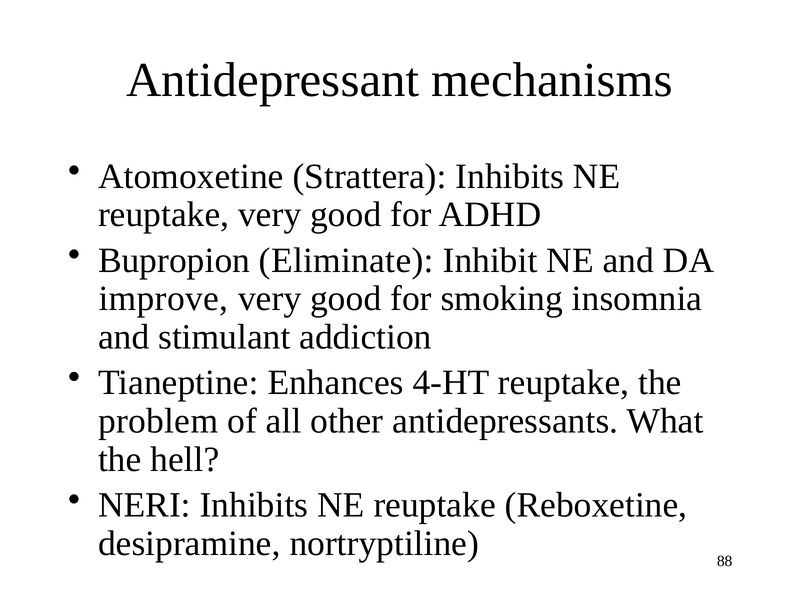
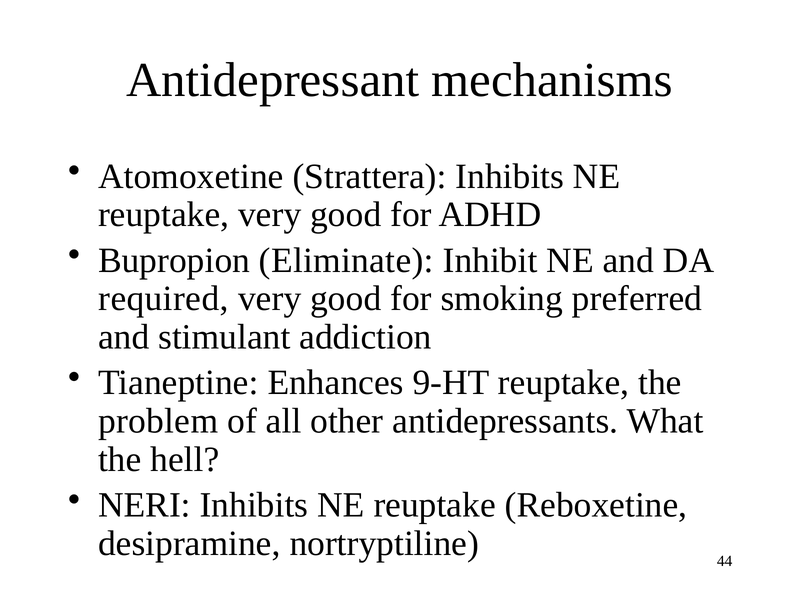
improve: improve -> required (163, 299)
insomnia: insomnia -> preferred (637, 299)
4-HT: 4-HT -> 9-HT (451, 383)
88: 88 -> 44 (725, 561)
